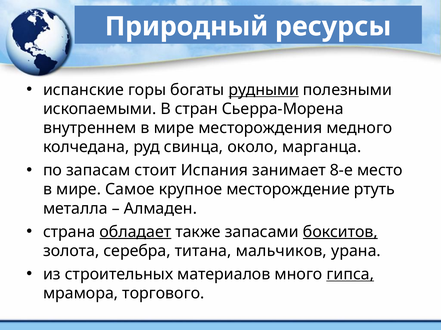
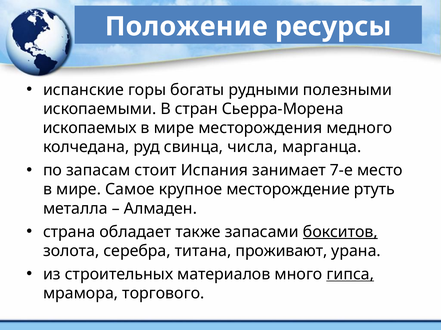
Природный: Природный -> Положение (186, 27)
рудными underline: present -> none (264, 90)
внутреннем: внутреннем -> ископаемых (90, 128)
около: около -> числа (253, 147)
8-е: 8-е -> 7-е (341, 171)
обладает underline: present -> none (135, 232)
мальчиков: мальчиков -> проживают (281, 251)
